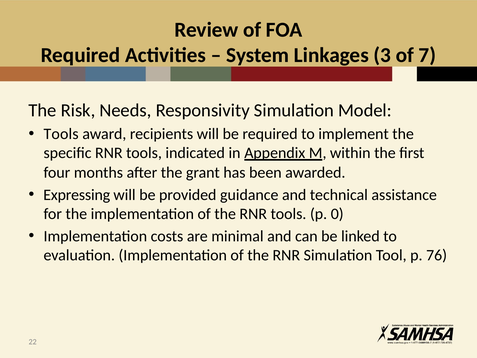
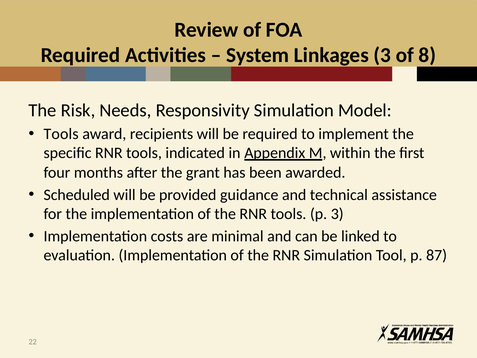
7: 7 -> 8 (427, 55)
Expressing: Expressing -> Scheduled (77, 195)
p 0: 0 -> 3 (337, 214)
76: 76 -> 87 (437, 255)
